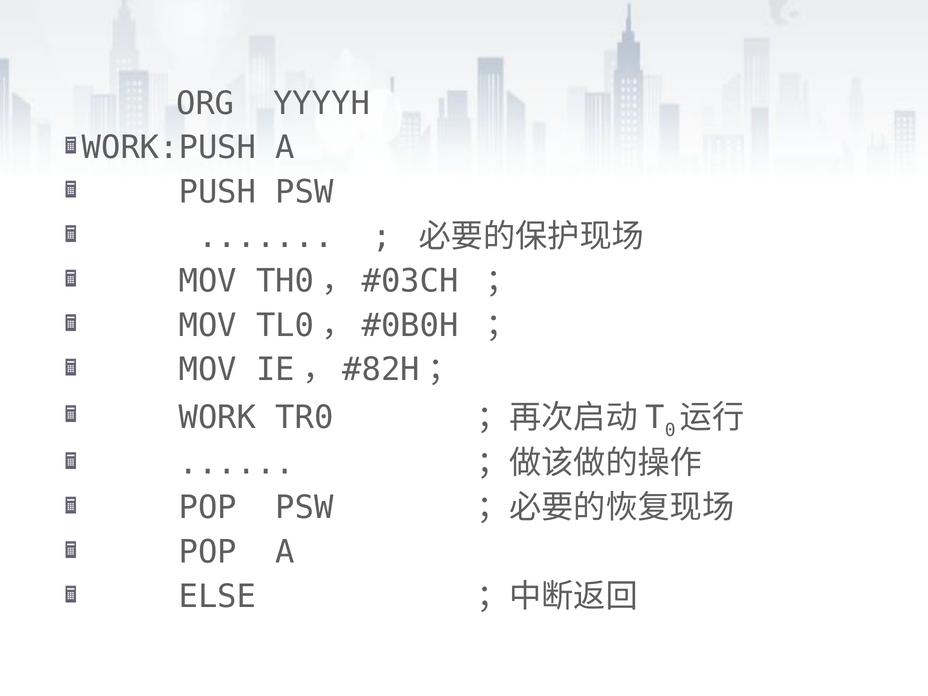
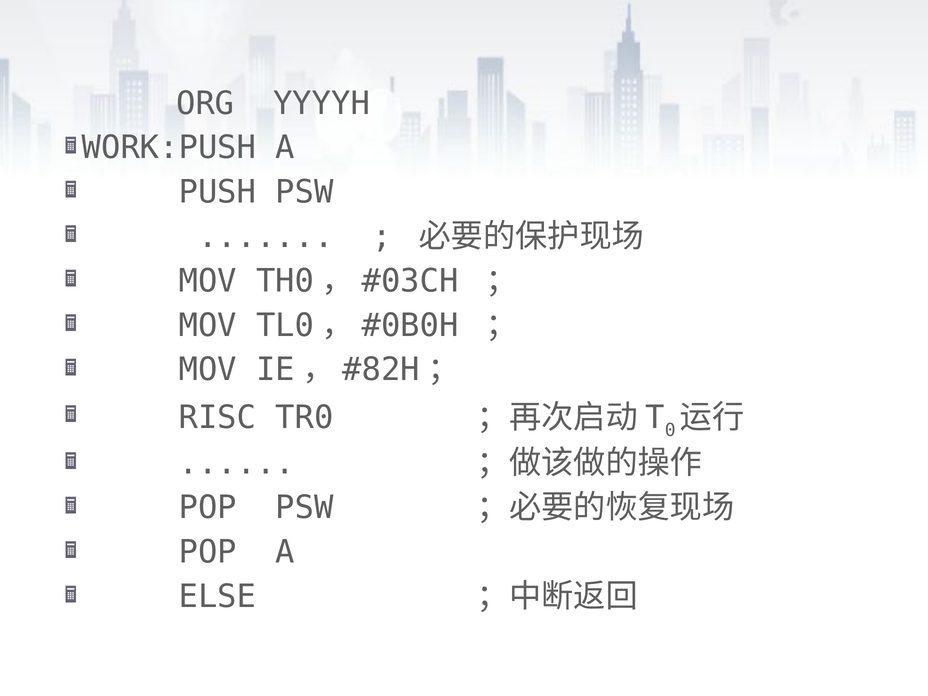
WORK: WORK -> RISC (217, 418)
